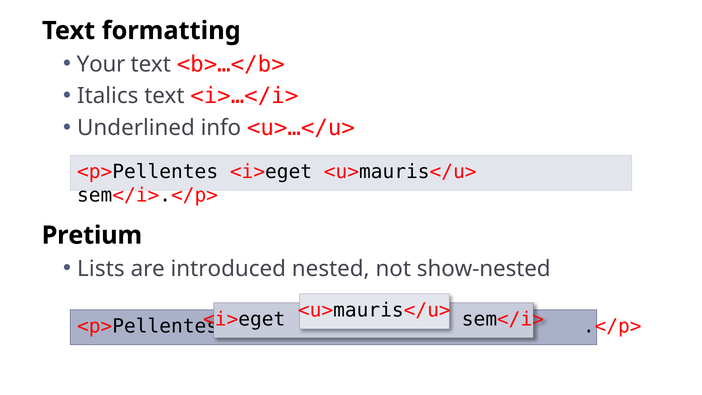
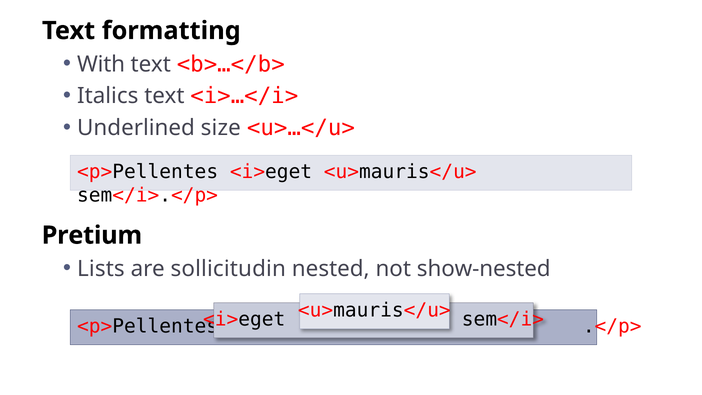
Your: Your -> With (101, 64)
info: info -> size (221, 128)
introduced: introduced -> sollicitudin (228, 269)
